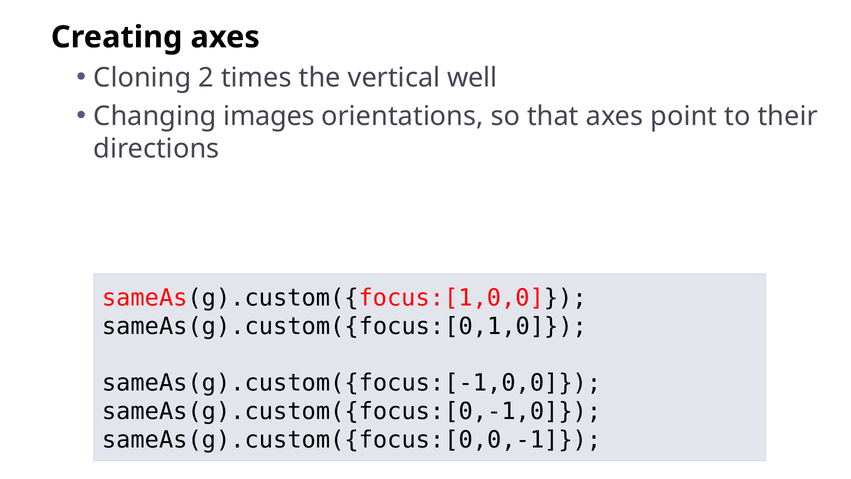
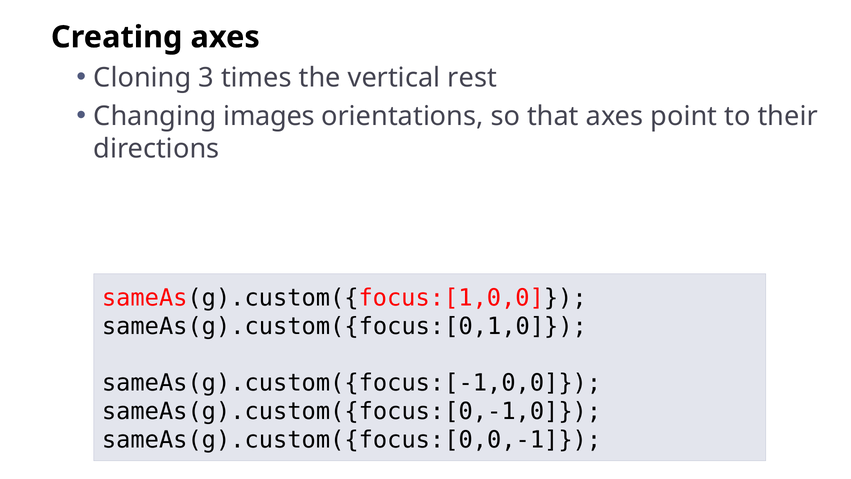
2: 2 -> 3 (206, 78)
well: well -> rest (472, 78)
